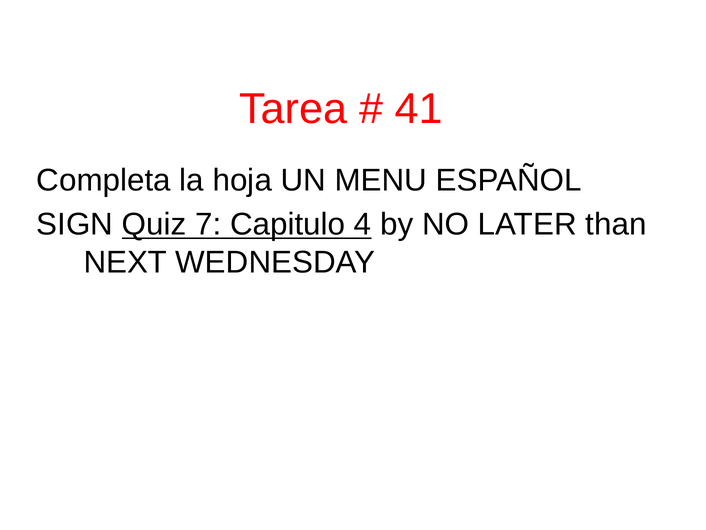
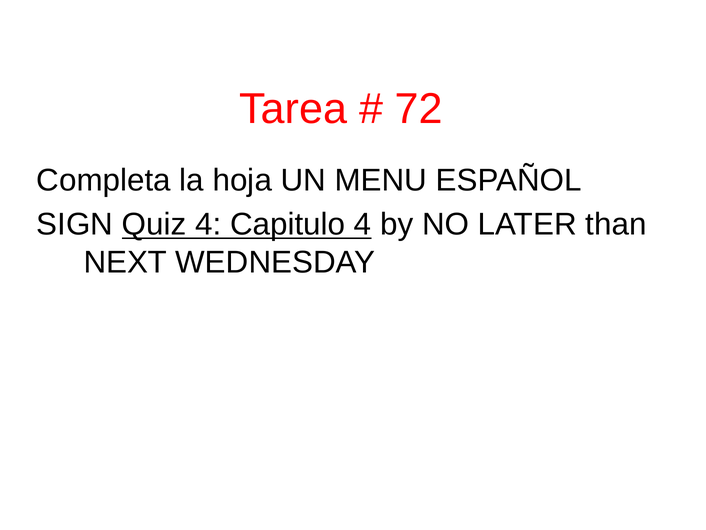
41: 41 -> 72 (419, 109)
Quiz 7: 7 -> 4 (208, 224)
